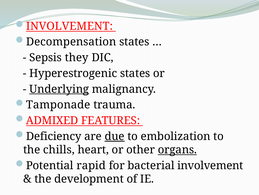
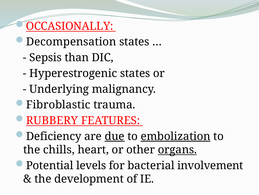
INVOLVEMENT: INVOLVEMENT -> OCCASIONALLY (70, 26)
they: they -> than (77, 57)
Underlying underline: present -> none (59, 89)
Tamponade: Tamponade -> Fibroblastic (58, 104)
ADMIXED: ADMIXED -> RUBBERY (52, 120)
embolization underline: none -> present (176, 136)
rapid: rapid -> levels (91, 165)
